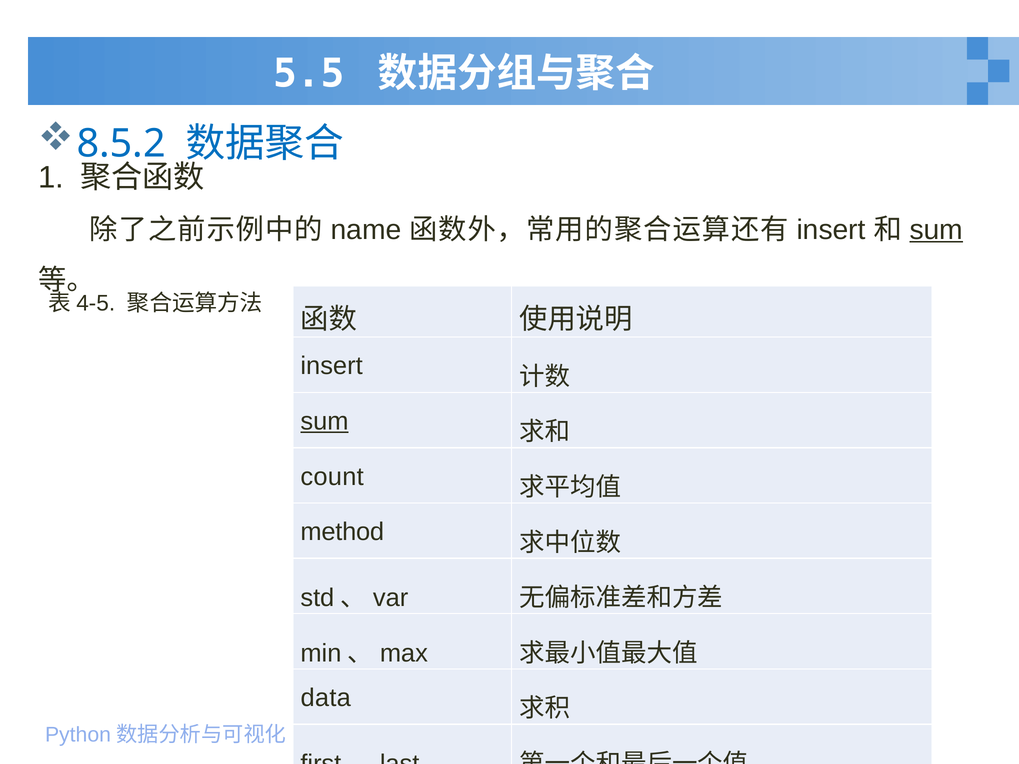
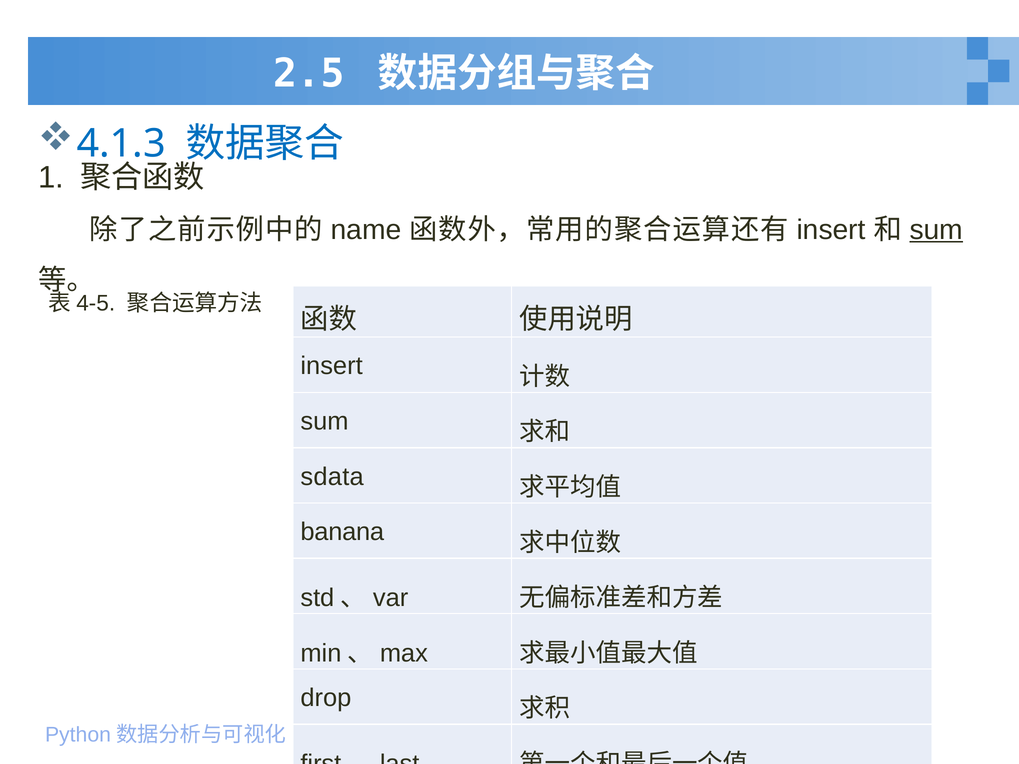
5.5: 5.5 -> 2.5 (309, 74)
8.5.2: 8.5.2 -> 4.1.3 (121, 144)
sum underline: present -> none (324, 421)
count: count -> sdata (332, 477)
method: method -> banana (342, 532)
data: data -> drop (326, 698)
